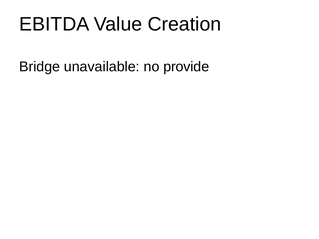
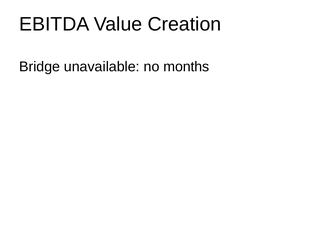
provide: provide -> months (186, 67)
